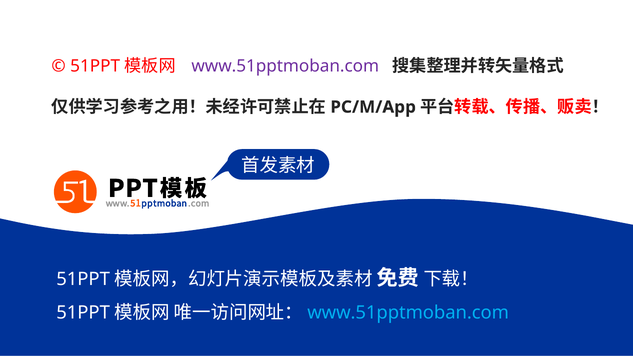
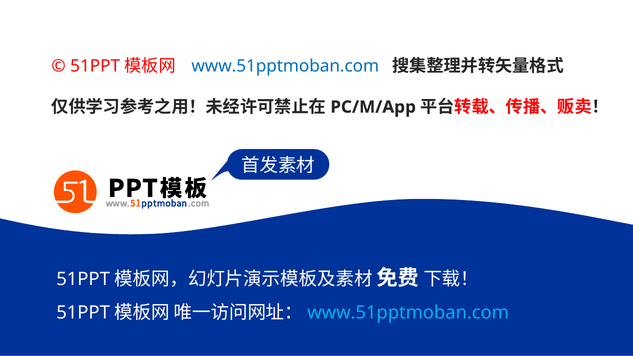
www.51pptmoban.com colour: purple -> blue (285, 66)
